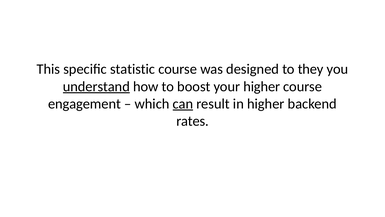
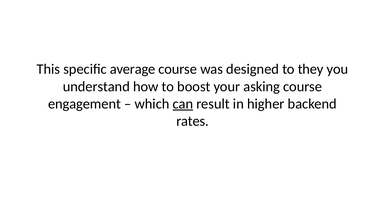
statistic: statistic -> average (133, 69)
understand underline: present -> none (96, 86)
your higher: higher -> asking (262, 86)
